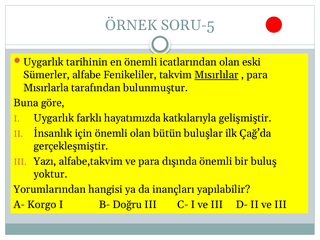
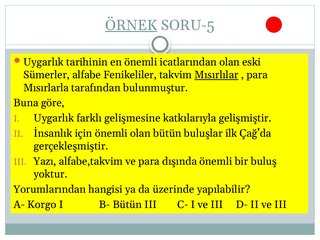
ÖRNEK underline: none -> present (131, 25)
hayatımızda: hayatımızda -> gelişmesine (132, 118)
inançları: inançları -> üzerinde (173, 189)
B- Doğru: Doğru -> Bütün (127, 205)
